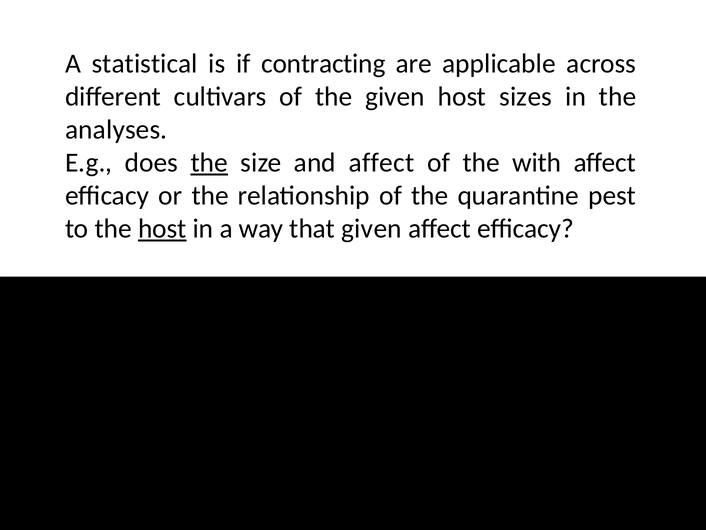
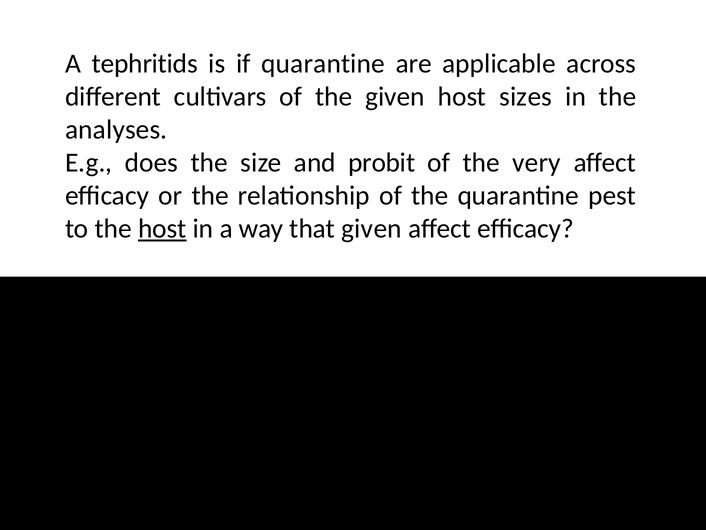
statistical: statistical -> tephritids (145, 64)
if contracting: contracting -> quarantine (323, 64)
the underline: present -> none (209, 162)
and affect: affect -> probit (382, 162)
with: with -> very (537, 162)
